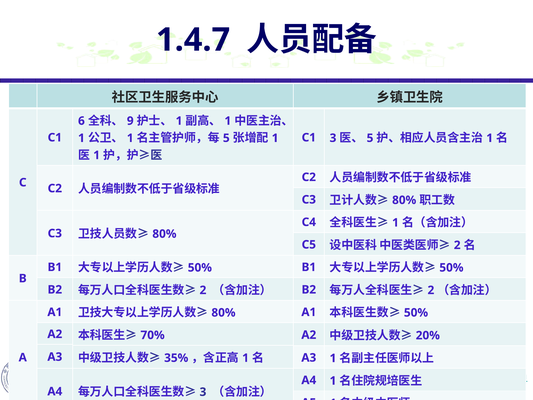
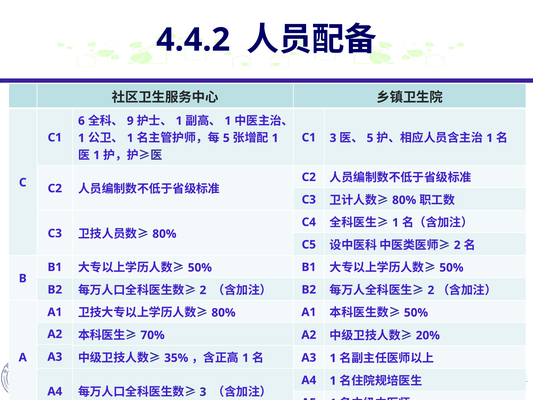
1.4.7: 1.4.7 -> 4.4.2 (193, 40)
